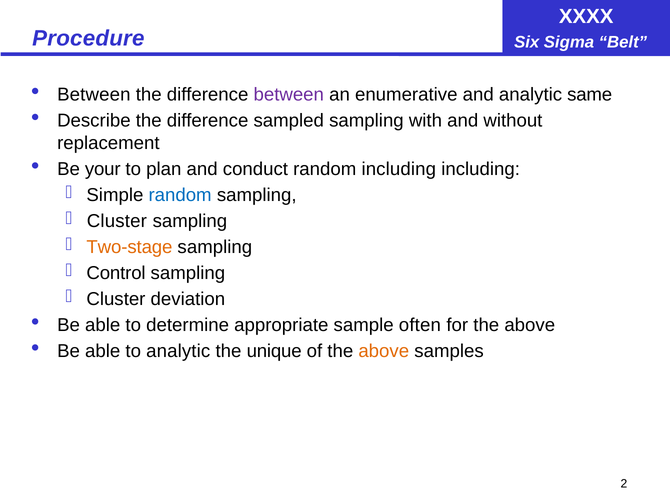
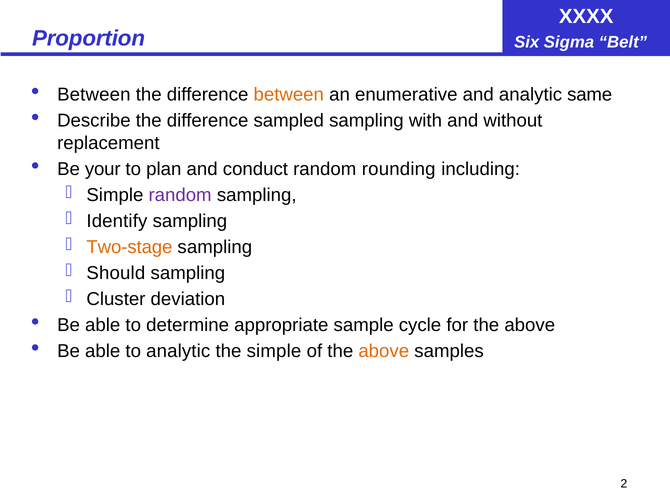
Procedure: Procedure -> Proportion (89, 38)
between colour: purple -> orange (289, 95)
random including: including -> rounding (399, 169)
random colour: blue -> purple (180, 195)
Cluster: Cluster -> Identify (117, 221)
Control: Control -> Should (116, 273)
often: often -> cycle (420, 326)
the unique: unique -> simple (274, 352)
